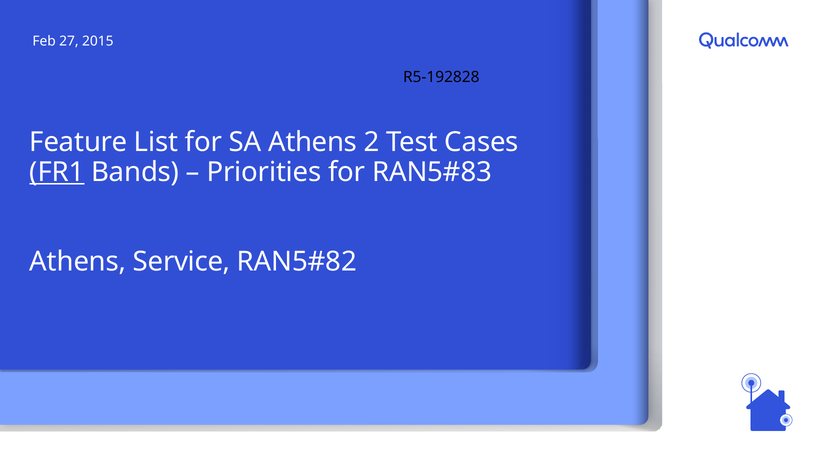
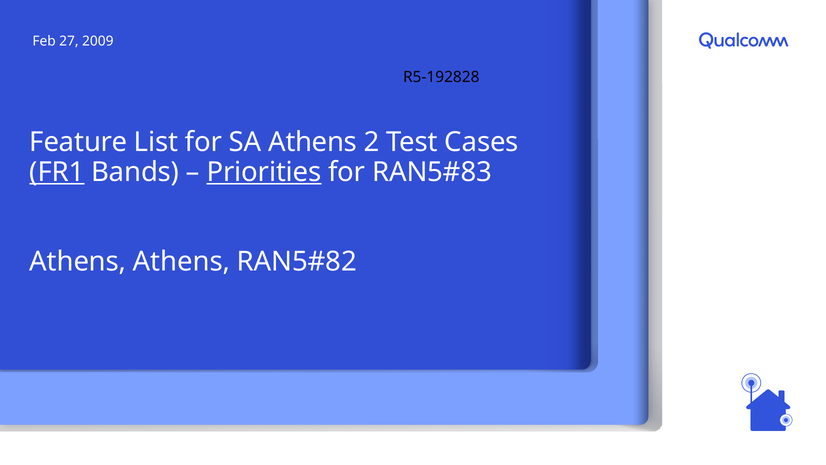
2015: 2015 -> 2009 (98, 41)
Priorities underline: none -> present (264, 172)
Athens Service: Service -> Athens (182, 261)
